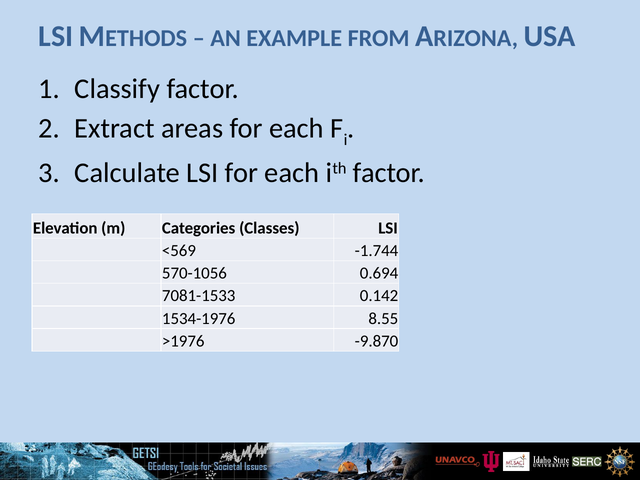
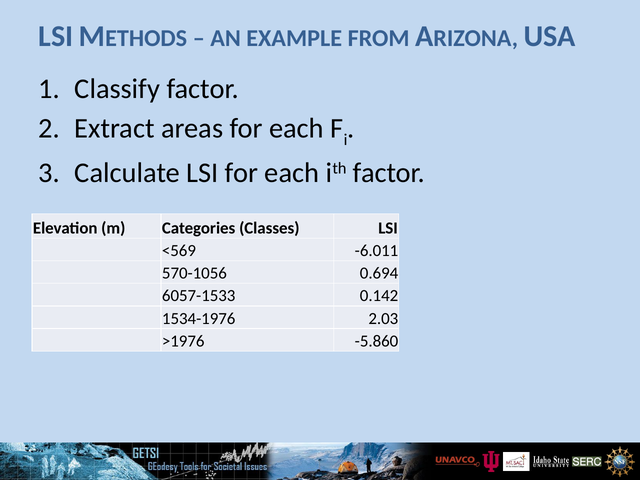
-1.744: -1.744 -> -6.011 (376, 251)
7081-1533: 7081-1533 -> 6057-1533 (199, 296)
8.55: 8.55 -> 2.03 (383, 318)
-9.870: -9.870 -> -5.860 (376, 341)
